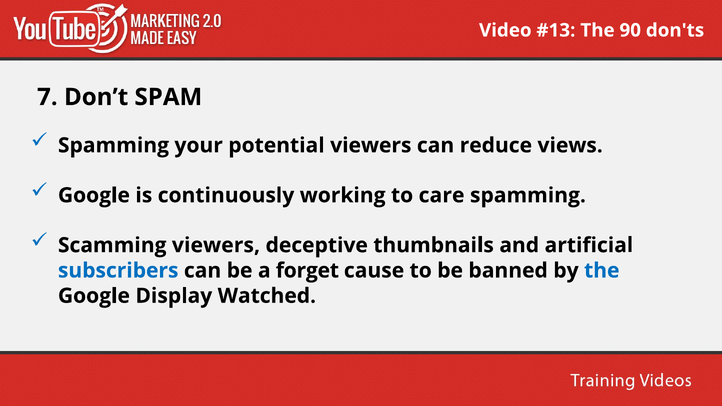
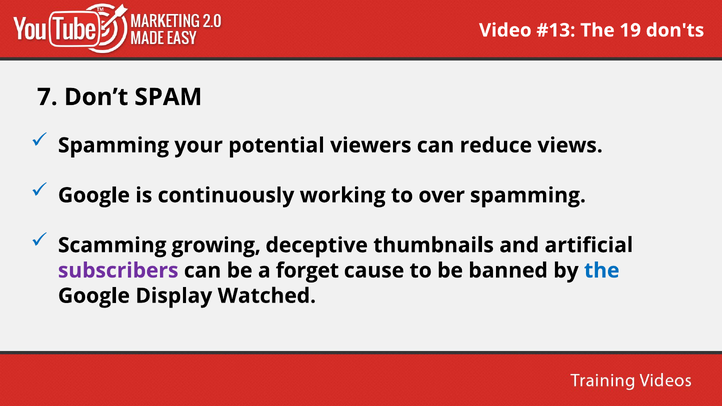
90: 90 -> 19 (630, 30)
care: care -> over (442, 195)
Scamming viewers: viewers -> growing (216, 245)
subscribers colour: blue -> purple (118, 271)
